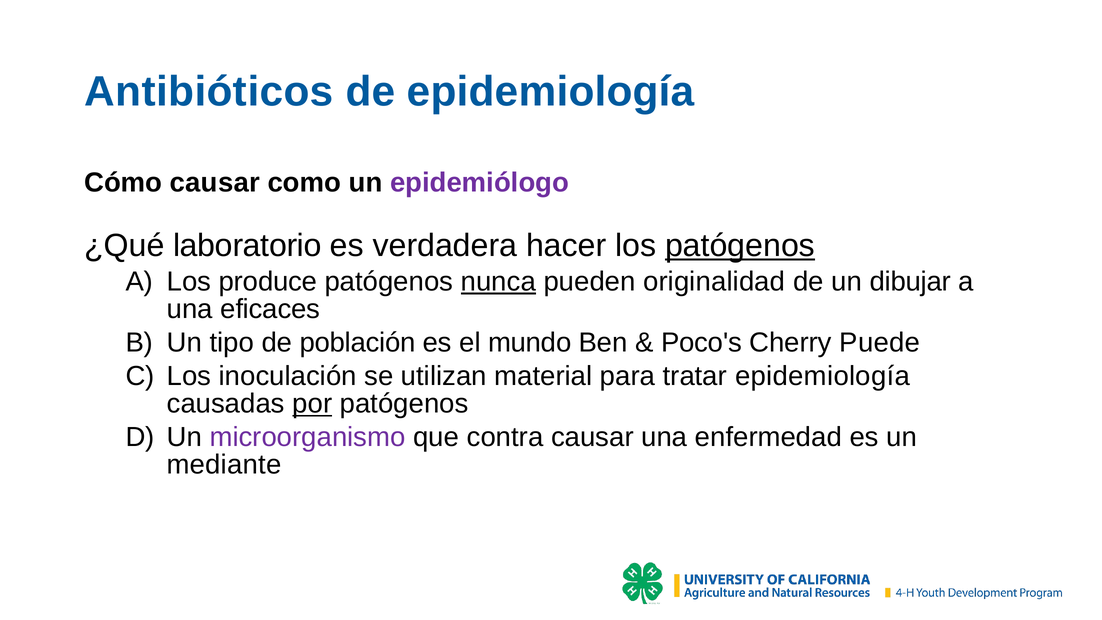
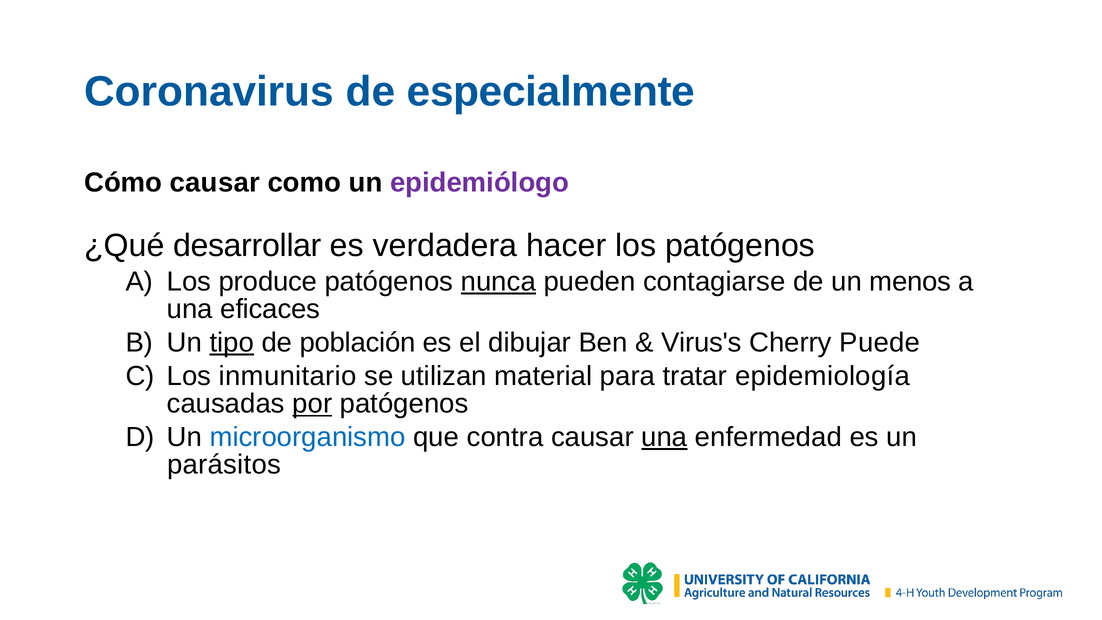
Antibióticos: Antibióticos -> Coronavirus (209, 92)
de epidemiología: epidemiología -> especialmente (551, 92)
laboratorio: laboratorio -> desarrollar (247, 246)
patógenos underline: present -> none (740, 246)
originalidad: originalidad -> contagiarse (714, 282)
dibujar: dibujar -> menos (910, 282)
tipo underline: none -> present (232, 343)
mundo: mundo -> dibujar (530, 343)
Poco's: Poco's -> Virus's (702, 343)
inoculación: inoculación -> inmunitario (288, 376)
microorganismo colour: purple -> blue (308, 437)
una underline: none -> present (664, 437)
mediante: mediante -> parásitos (224, 465)
